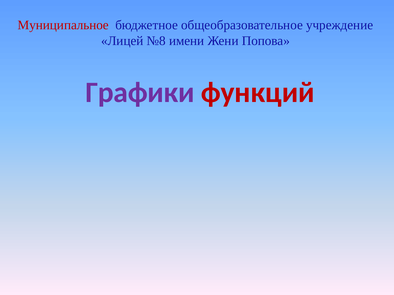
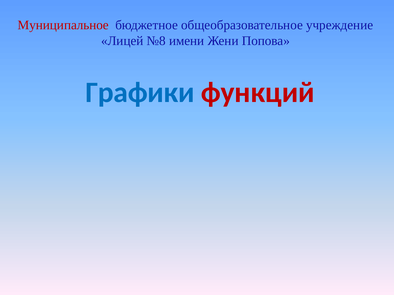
Графики colour: purple -> blue (140, 93)
